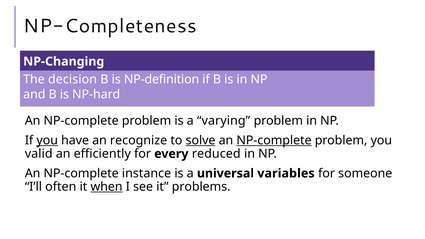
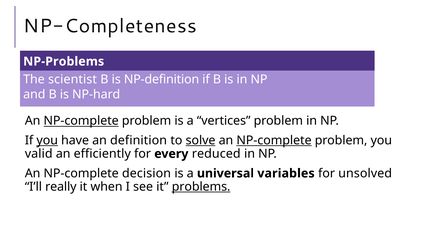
NP-Changing: NP-Changing -> NP-Problems (64, 61)
decision: decision -> scientist (73, 79)
NP-complete underline: none -> present (81, 121)
varying: varying -> vertices (224, 121)
recognize: recognize -> definition (139, 140)
instance: instance -> decision (146, 173)
someone: someone -> unsolved (365, 173)
often: often -> really (61, 187)
when underline: present -> none (107, 187)
problems underline: none -> present (201, 187)
